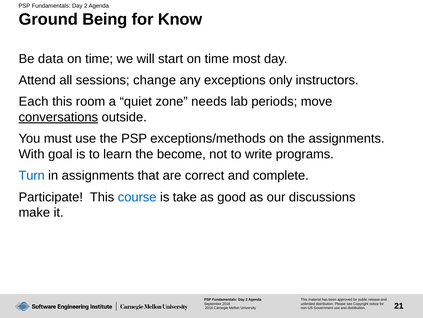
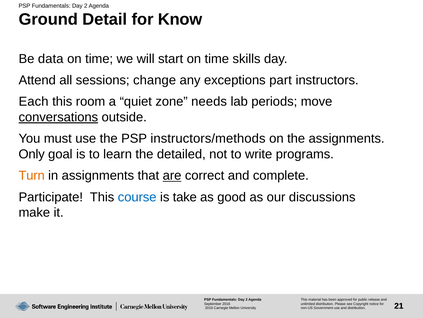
Being: Being -> Detail (105, 19)
most: most -> skills (247, 59)
only: only -> part (281, 80)
exceptions/methods: exceptions/methods -> instructors/methods (208, 138)
With: With -> Only (32, 154)
become: become -> detailed (181, 154)
Turn colour: blue -> orange (32, 175)
are underline: none -> present (172, 175)
